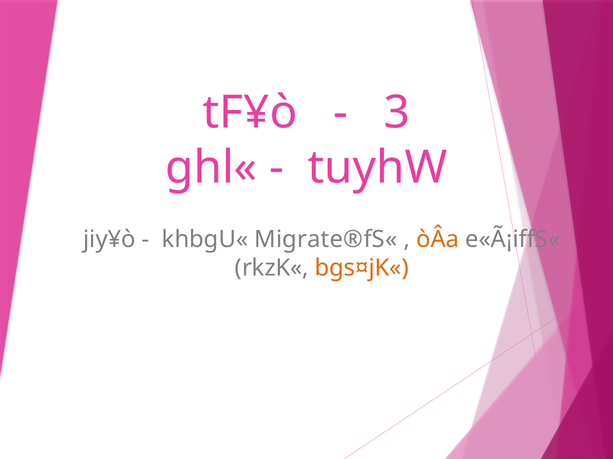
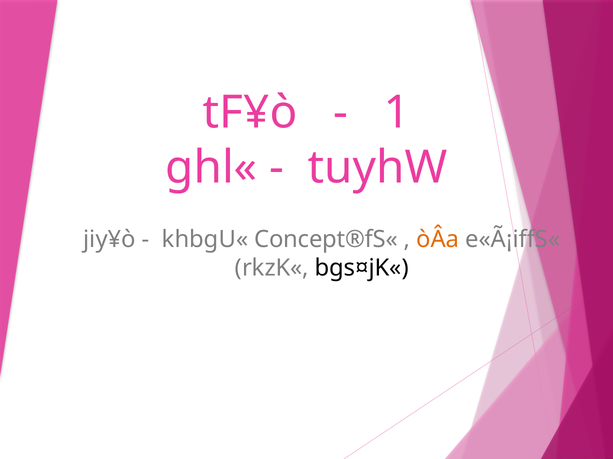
3: 3 -> 1 (397, 113)
Migrate®fS«: Migrate®fS« -> Concept®fS« (326, 240)
bgs¤jK« colour: orange -> black (362, 269)
